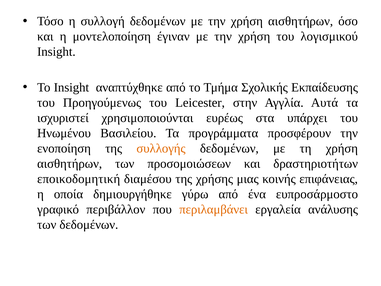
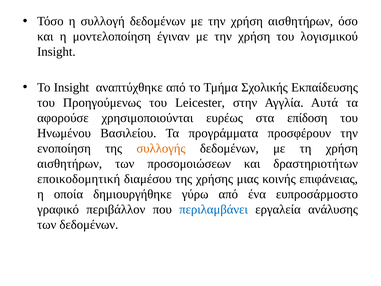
ισχυριστεί: ισχυριστεί -> αφορούσε (63, 118)
υπάρχει: υπάρχει -> επίδοση (307, 118)
περιλαμβάνει colour: orange -> blue (214, 209)
